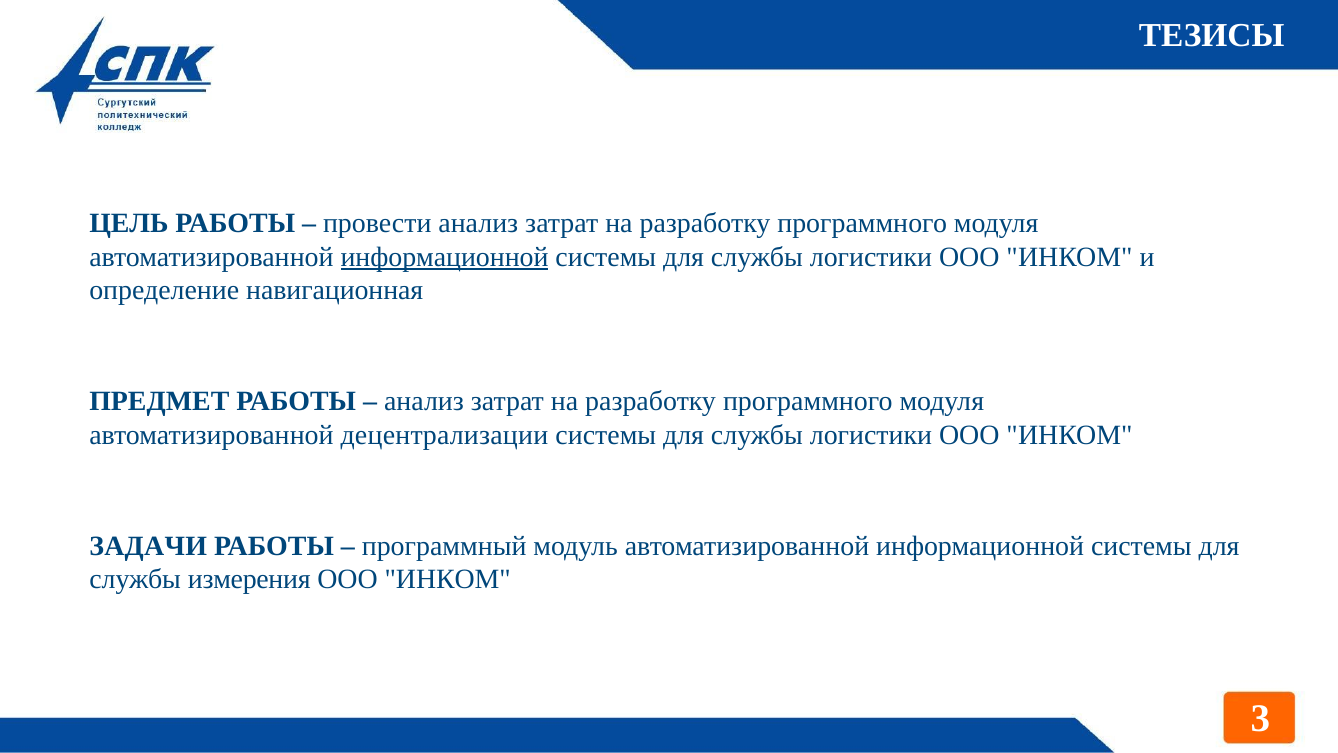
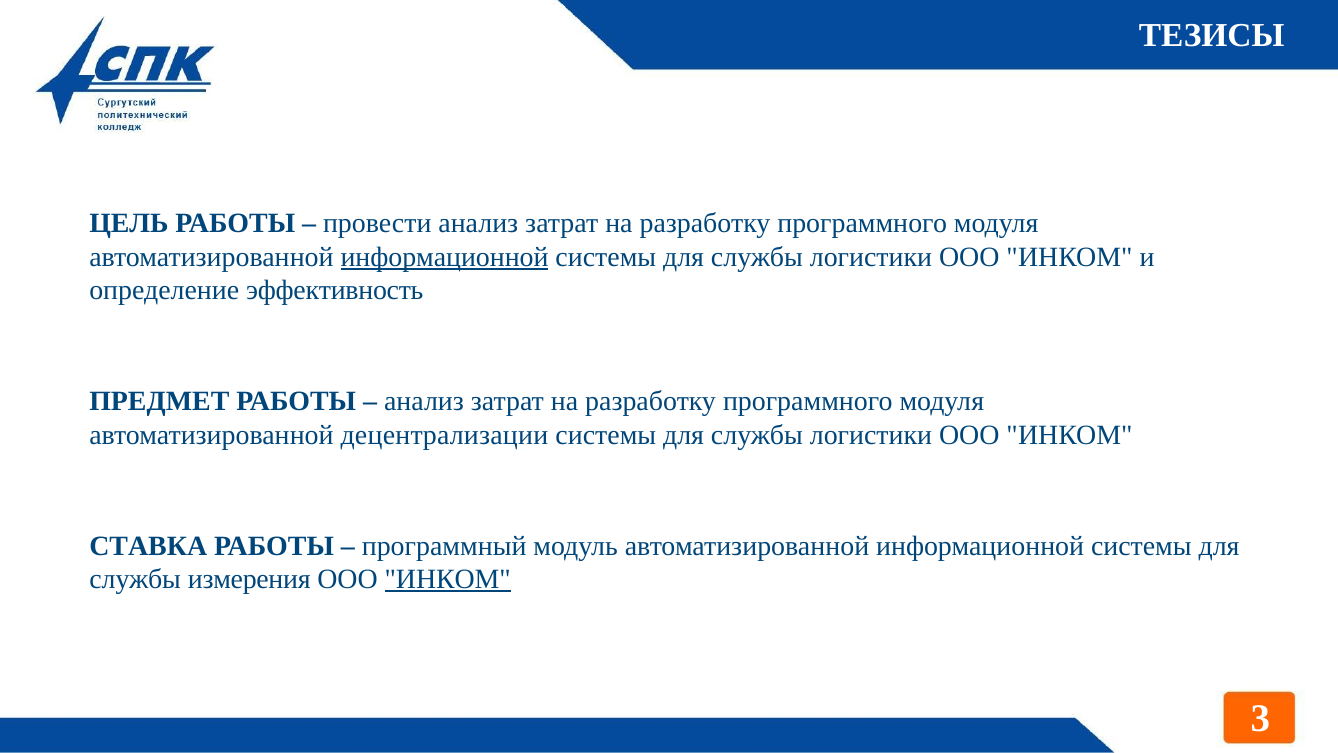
навигационная: навигационная -> эффективность (335, 290)
ЗАДАЧИ: ЗАДАЧИ -> СТАВКА (148, 546)
ИНКОМ underline: none -> present (448, 579)
